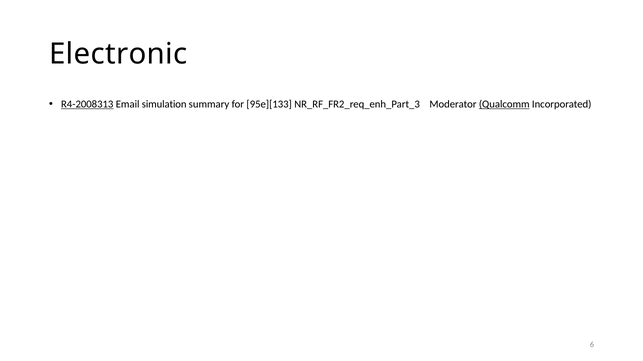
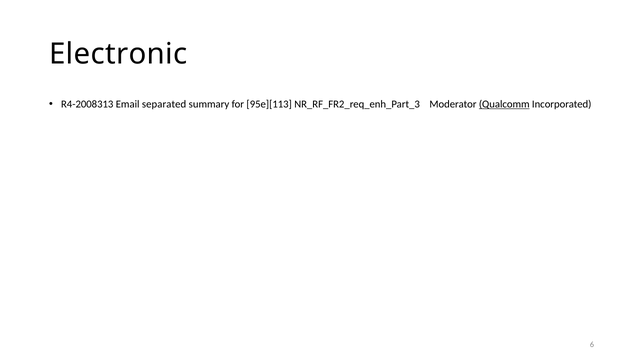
R4-2008313 underline: present -> none (87, 104)
simulation: simulation -> separated (164, 104)
95e][133: 95e][133 -> 95e][113 (269, 104)
